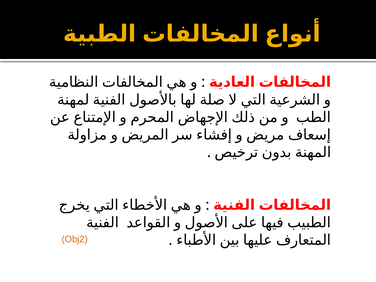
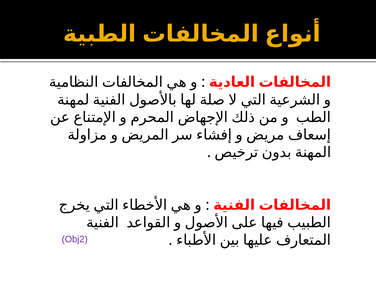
Obj2 colour: orange -> purple (75, 239)
